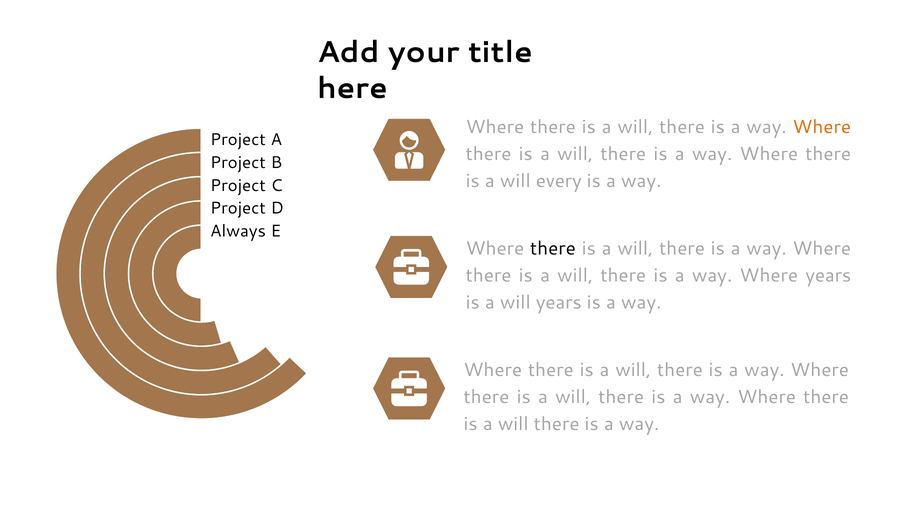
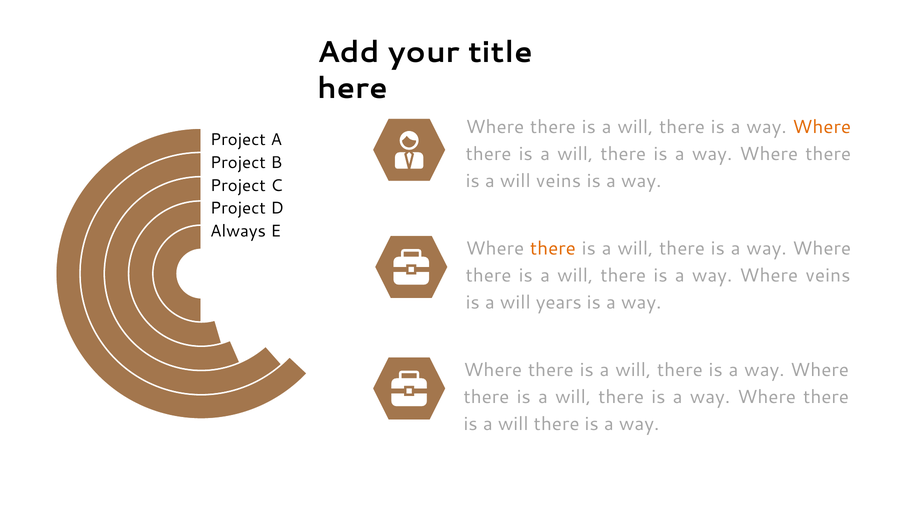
will every: every -> veins (559, 181)
there colour: black -> orange (553, 249)
Where years: years -> veins (828, 276)
